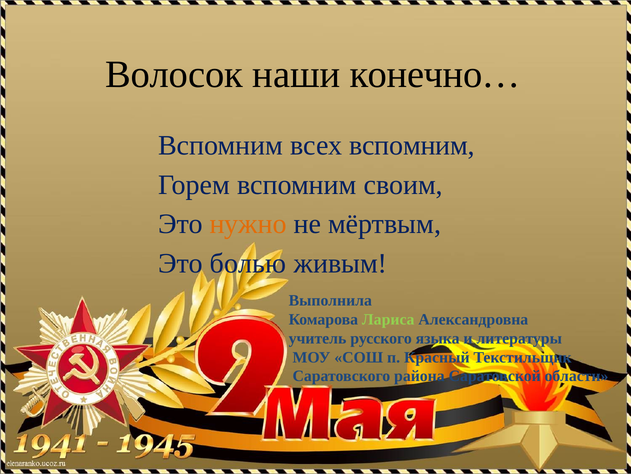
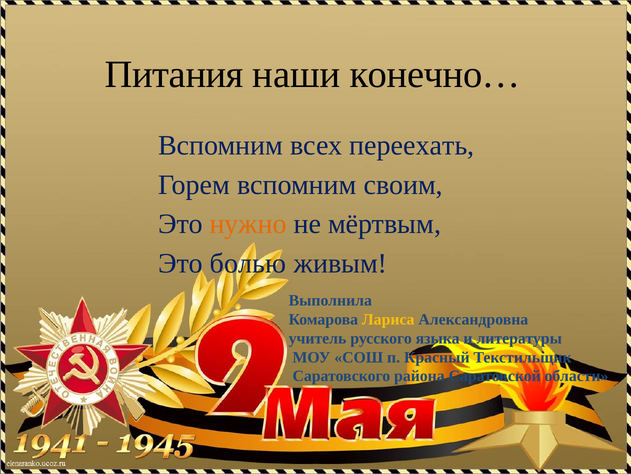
Волосок: Волосок -> Питания (174, 74)
всех вспомним: вспомним -> переехать (412, 145)
Лариса colour: light green -> yellow (388, 319)
